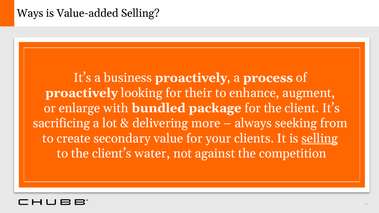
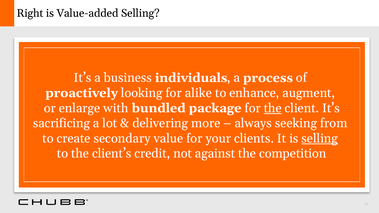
Ways: Ways -> Right (30, 13)
business proactively: proactively -> individuals (191, 78)
their: their -> alike (198, 93)
the underline: none -> present (273, 108)
water: water -> credit (152, 154)
